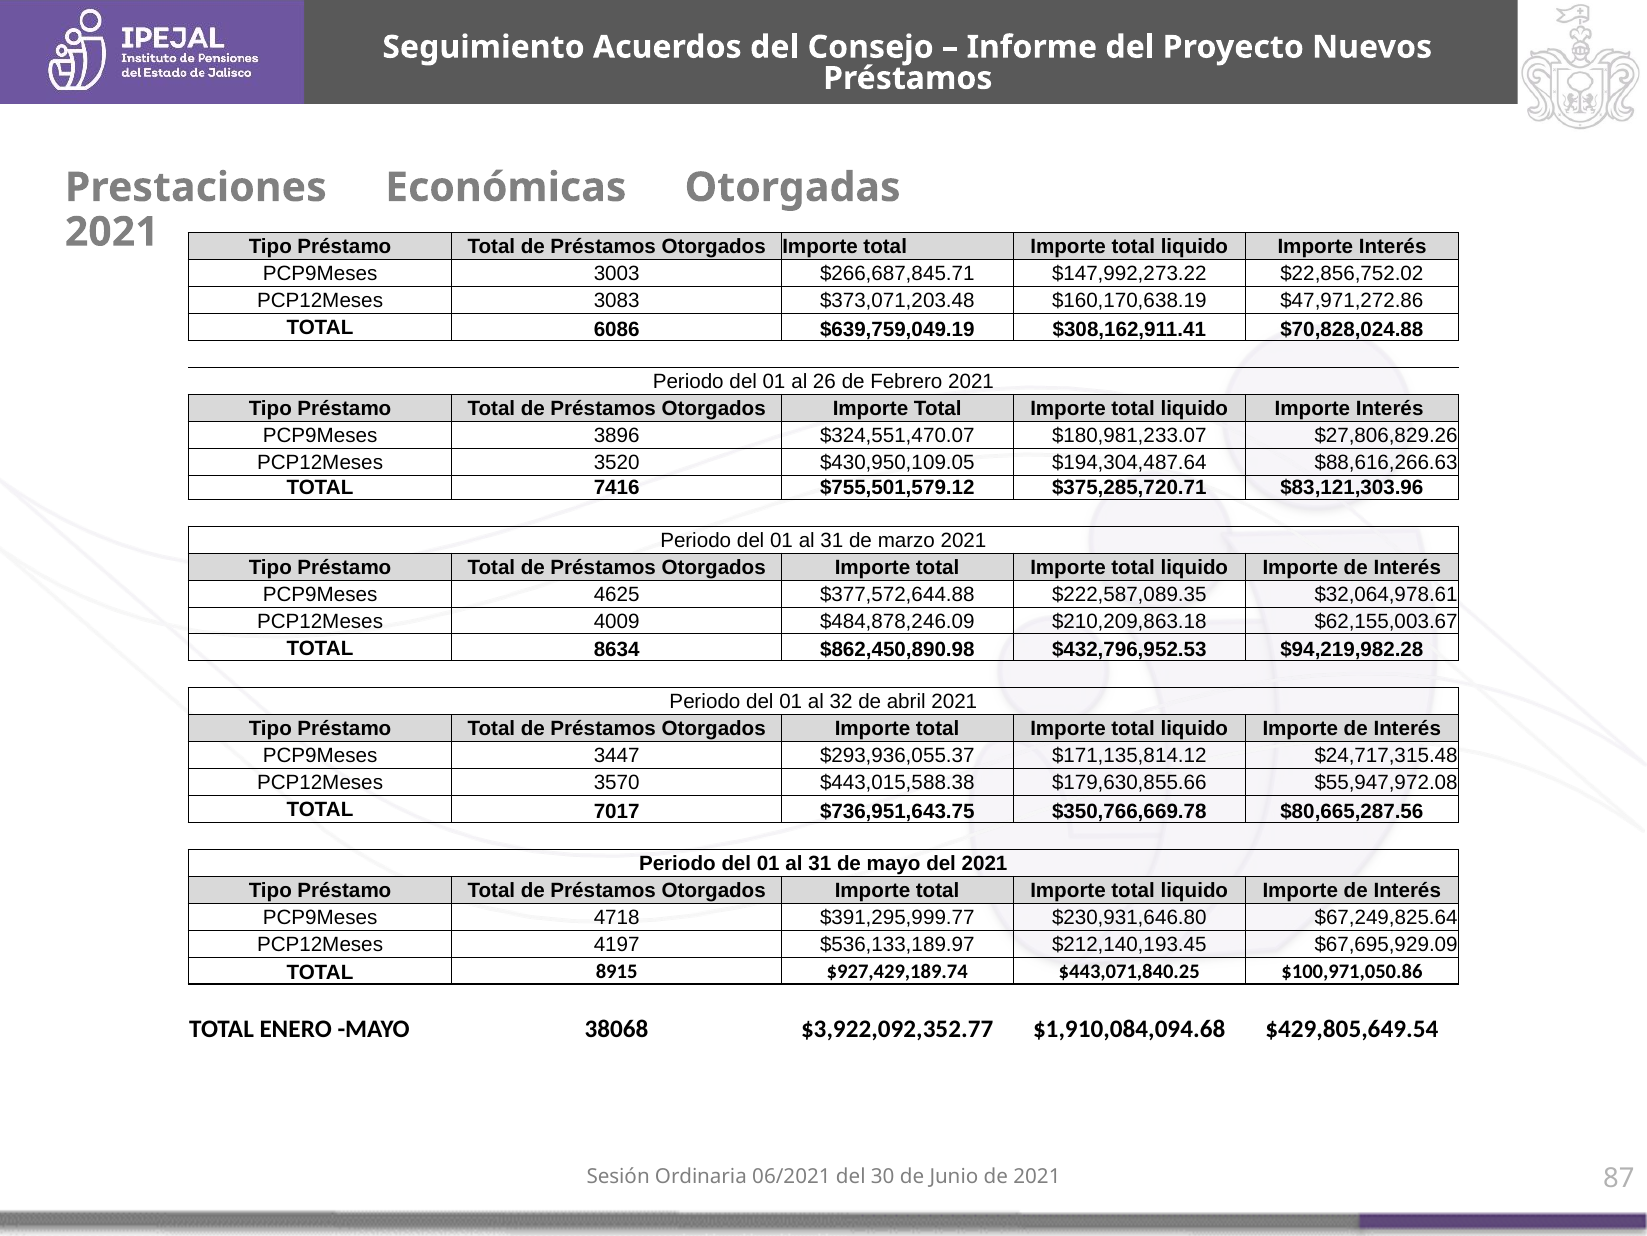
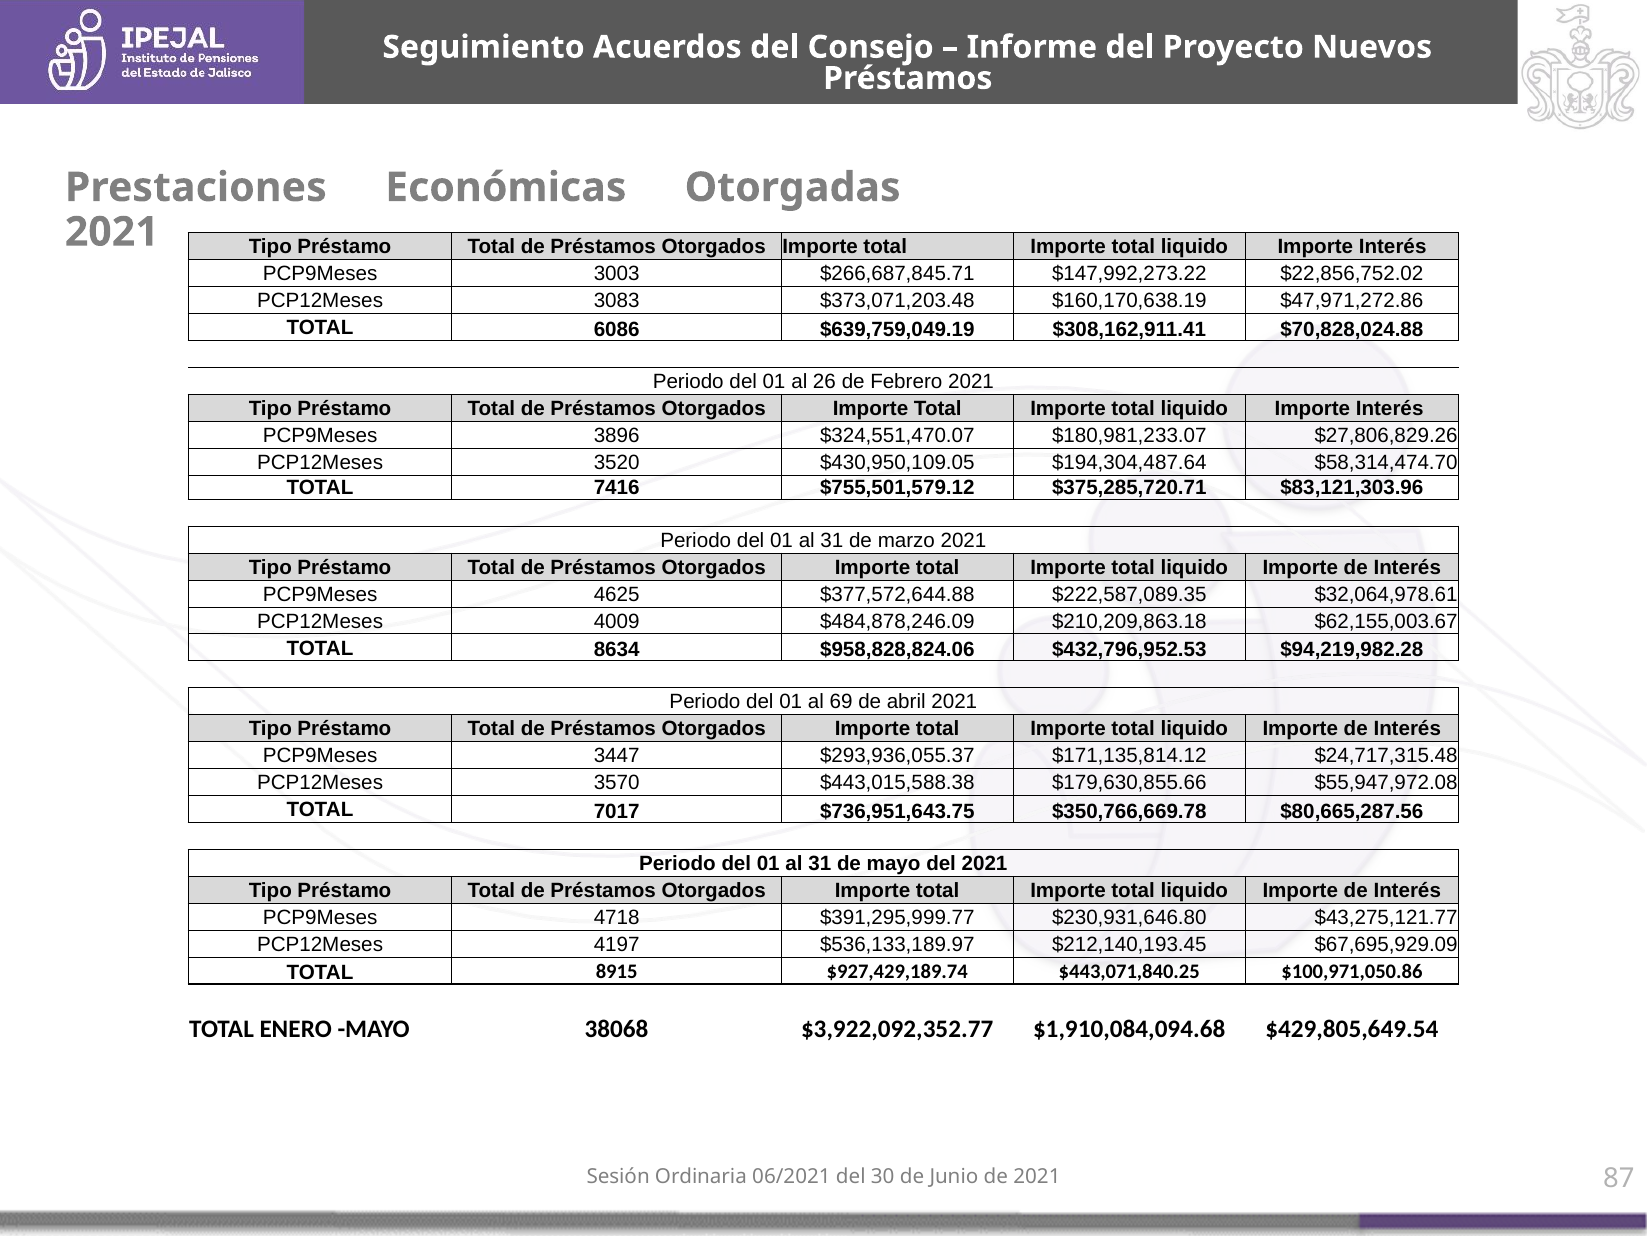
$88,616,266.63: $88,616,266.63 -> $58,314,474.70 (1386, 462)
$862,450,890.98: $862,450,890.98 -> $958,828,824.06 (897, 649)
32: 32 -> 69 (841, 702)
$67,249,825.64: $67,249,825.64 -> $43,275,121.77 (1386, 917)
